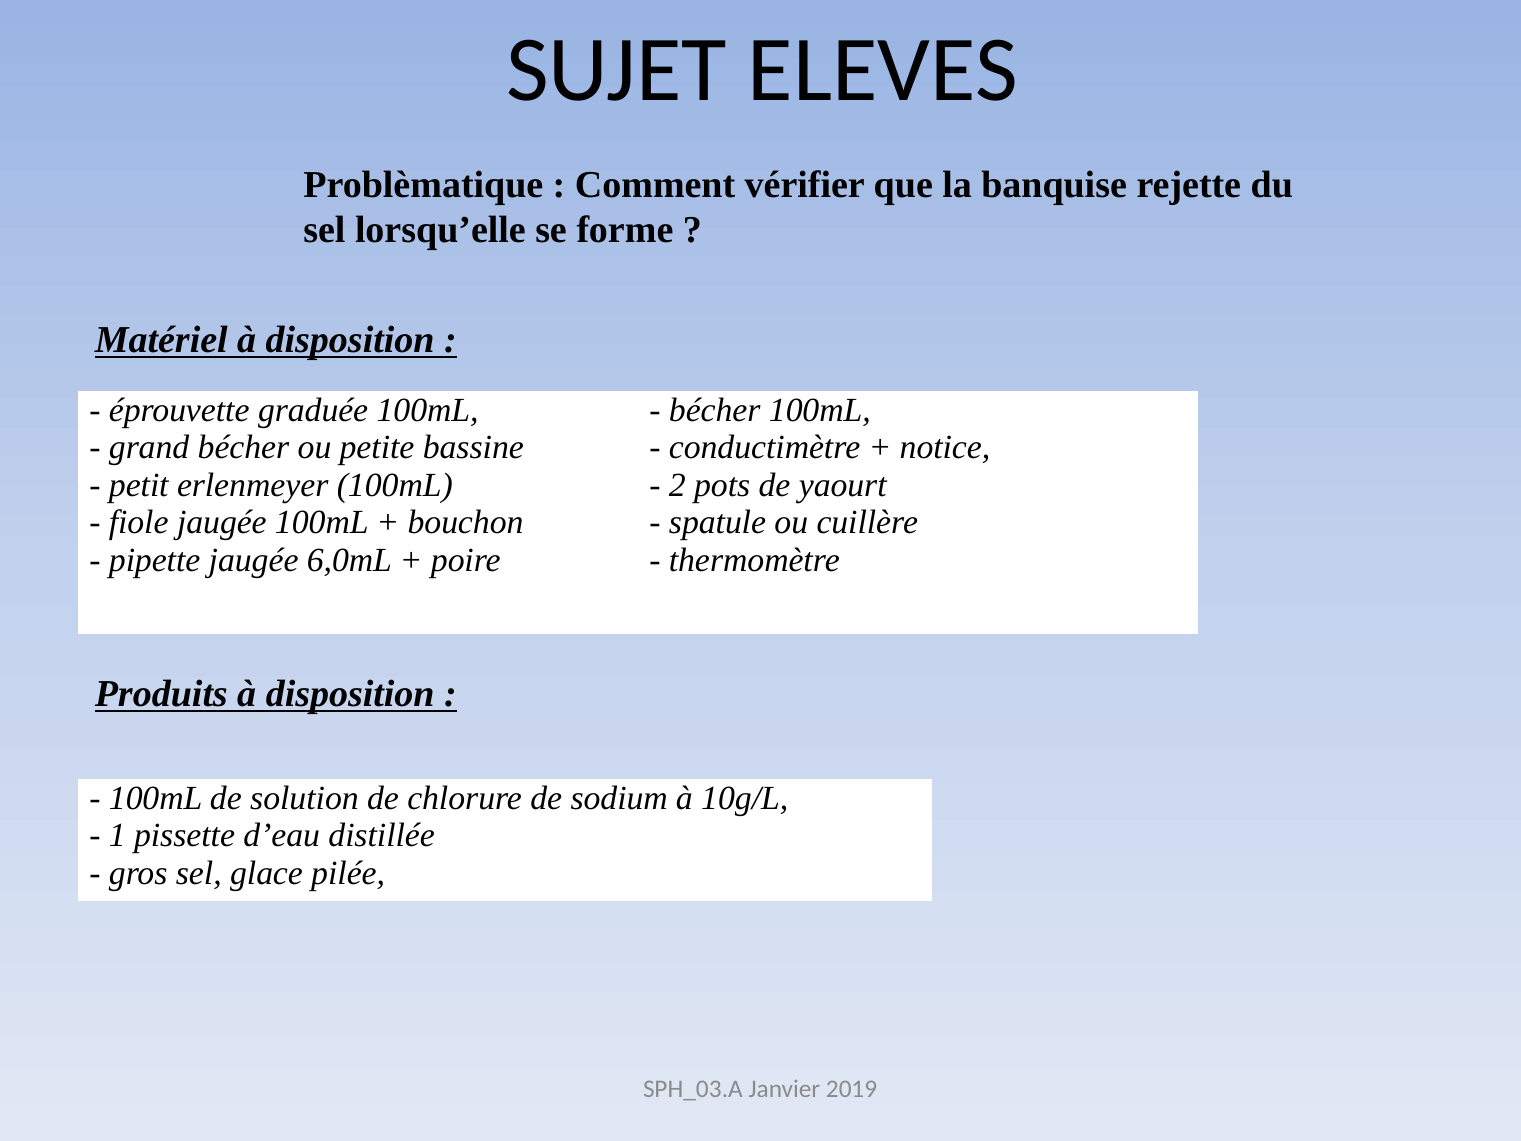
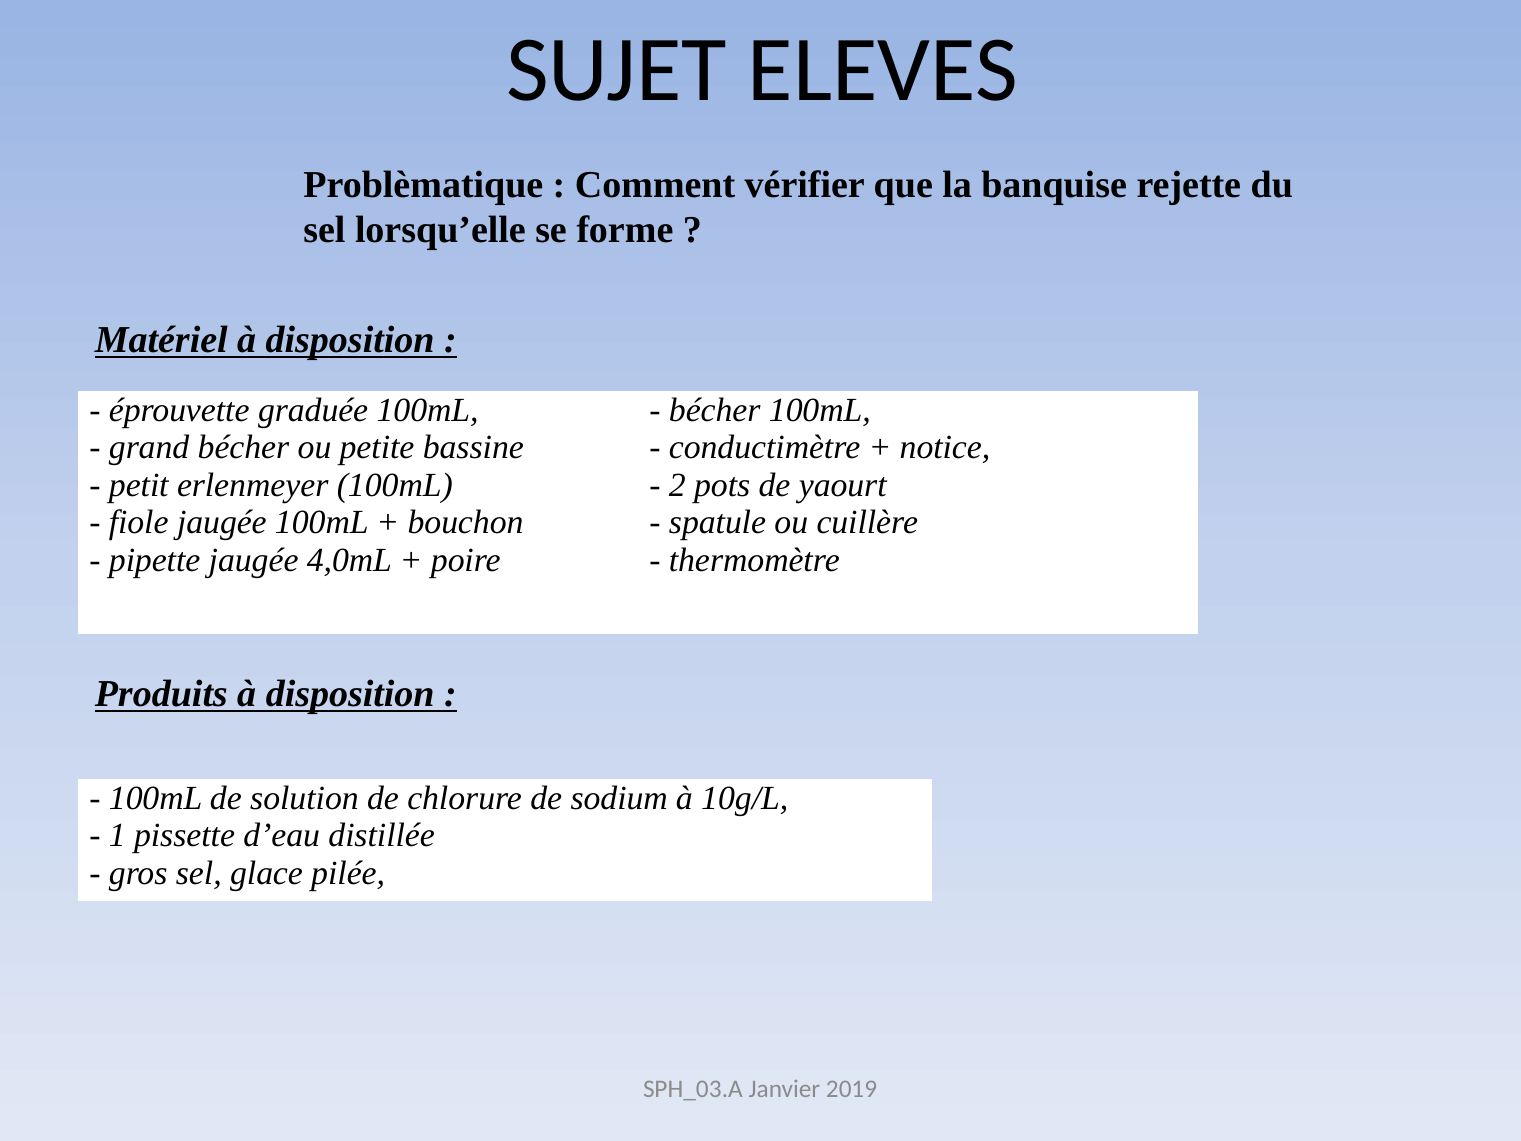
6,0mL: 6,0mL -> 4,0mL (349, 560)
